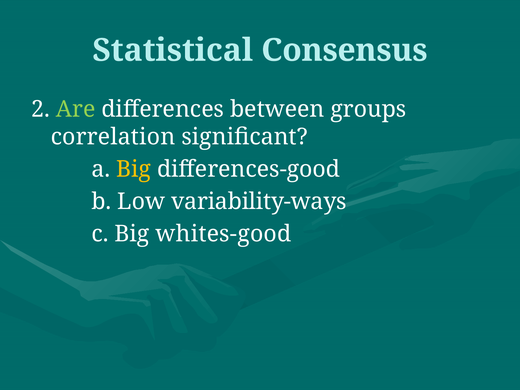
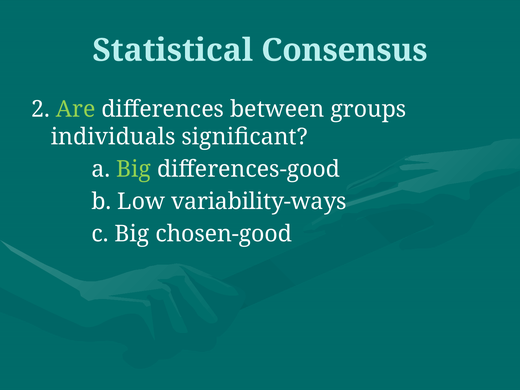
correlation: correlation -> individuals (113, 137)
Big colour: yellow -> light green (134, 169)
whites-good: whites-good -> chosen-good (224, 234)
